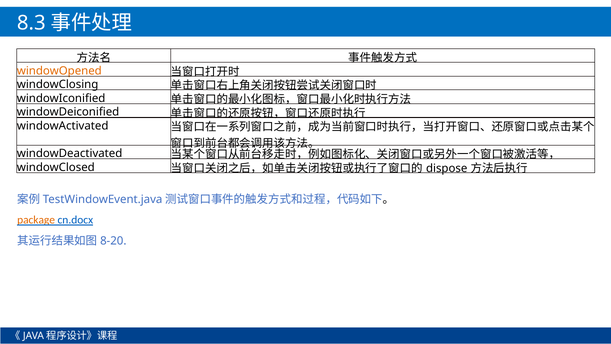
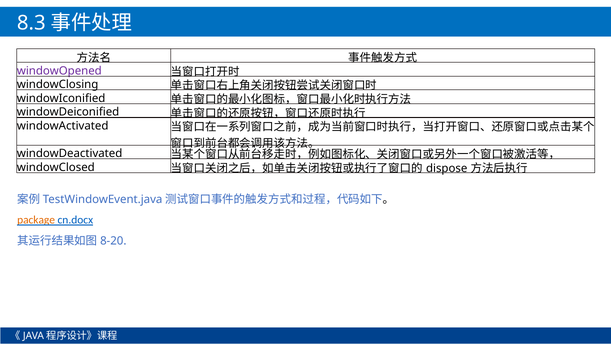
windowOpened colour: orange -> purple (59, 71)
